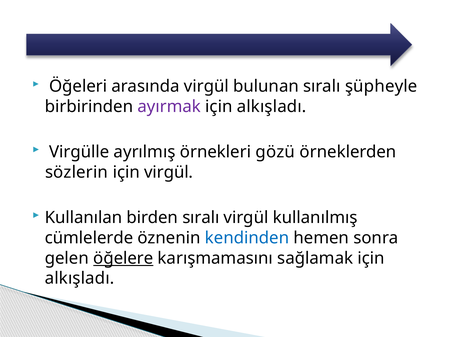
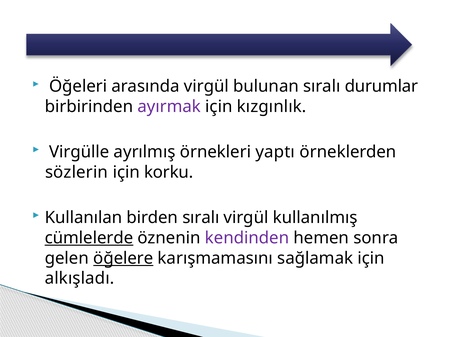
şüpheyle: şüpheyle -> durumlar (381, 86)
alkışladı: alkışladı -> kızgınlık (272, 106)
gözü: gözü -> yaptı (275, 152)
için virgül: virgül -> korku (169, 172)
cümlelerde underline: none -> present (89, 238)
kendinden colour: blue -> purple (247, 238)
